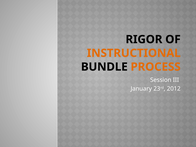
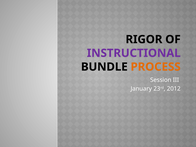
INSTRUCTIONAL colour: orange -> purple (134, 53)
